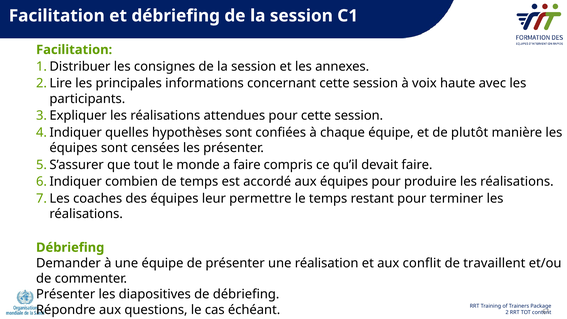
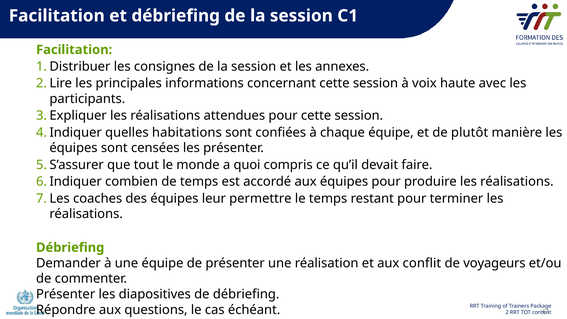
hypothèses: hypothèses -> habitations (187, 132)
a faire: faire -> quoi (247, 165)
travaillent: travaillent -> voyageurs (494, 263)
